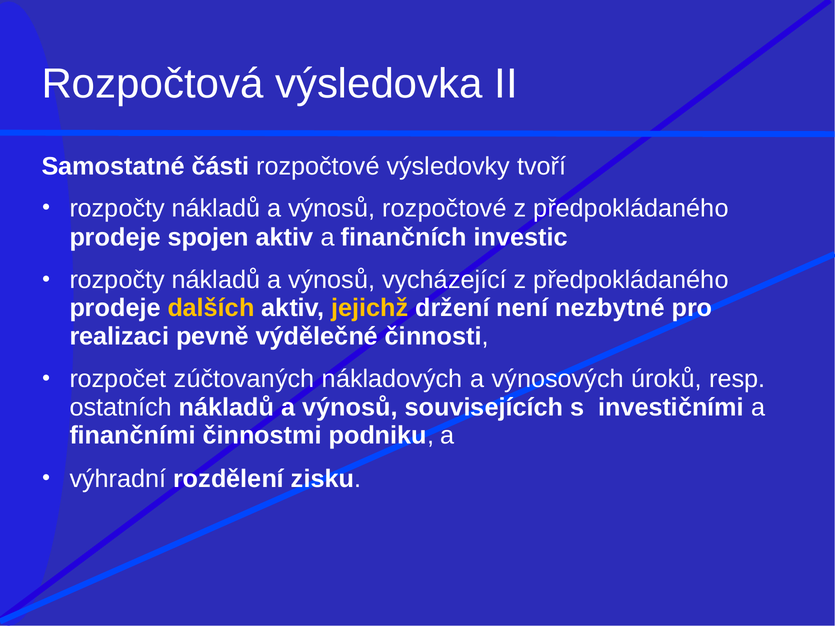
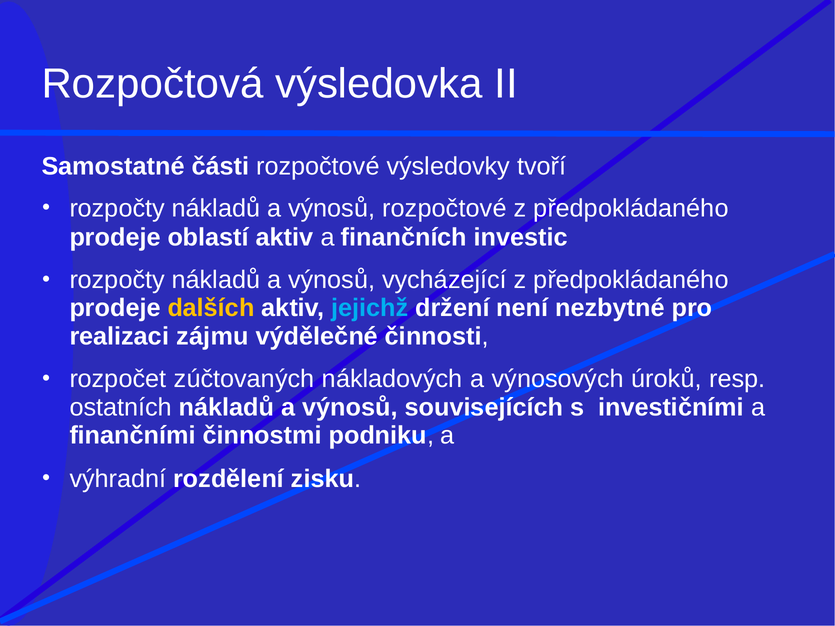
spojen: spojen -> oblastí (208, 238)
jejichž colour: yellow -> light blue (370, 308)
pevně: pevně -> zájmu (212, 336)
